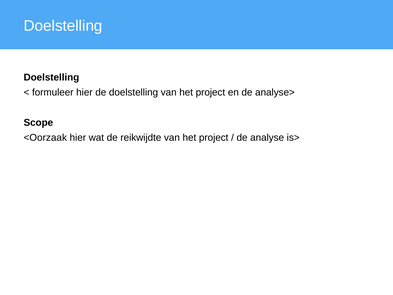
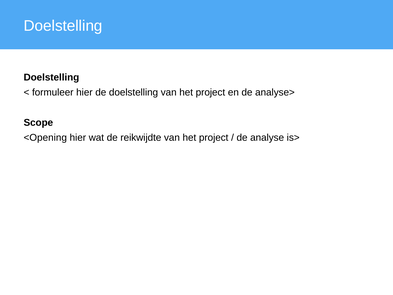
<Oorzaak: <Oorzaak -> <Opening (45, 138)
